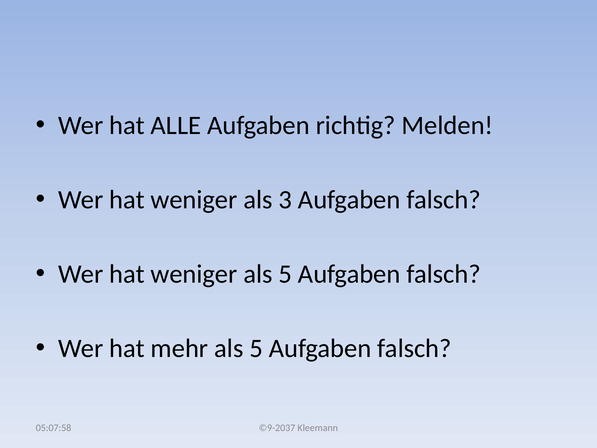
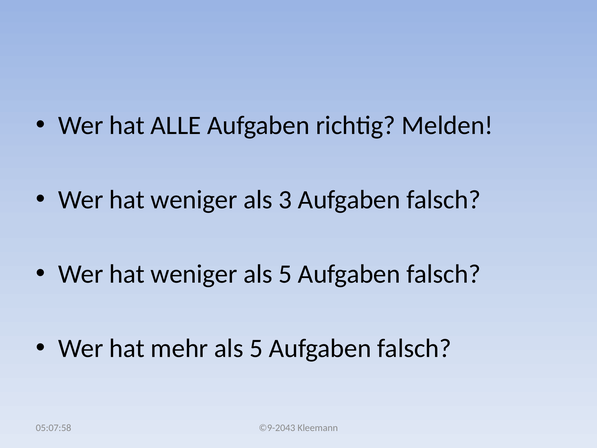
©9-2037: ©9-2037 -> ©9-2043 (277, 427)
